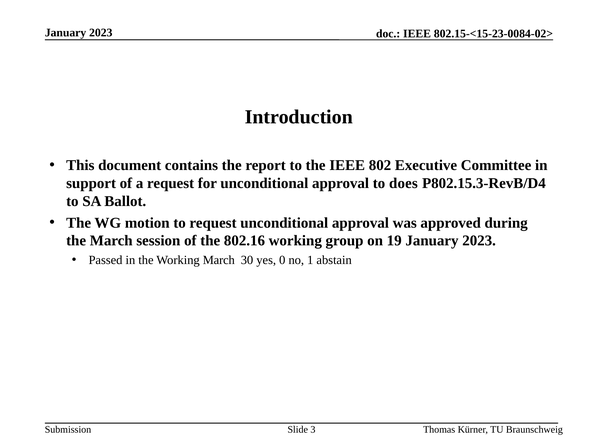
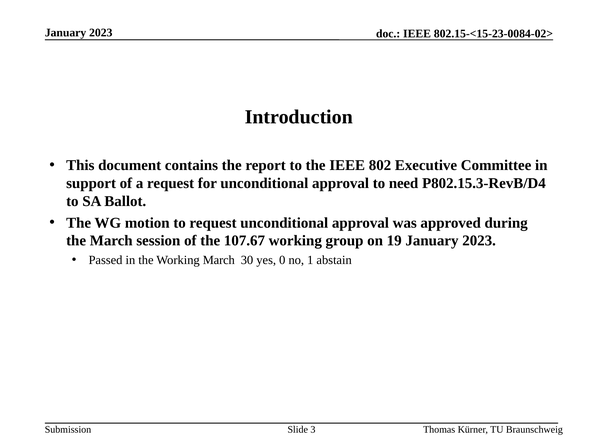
does: does -> need (404, 183)
802.16: 802.16 -> 107.67 (244, 241)
